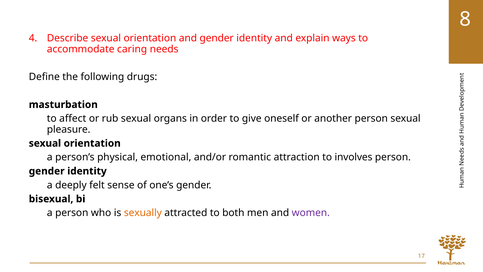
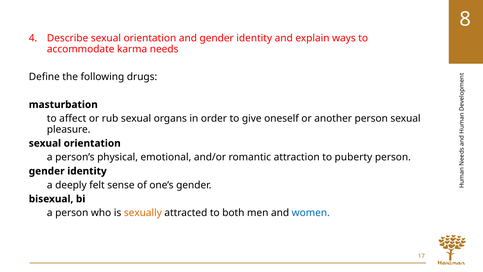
caring: caring -> karma (132, 49)
involves: involves -> puberty (353, 157)
women colour: purple -> blue (311, 213)
